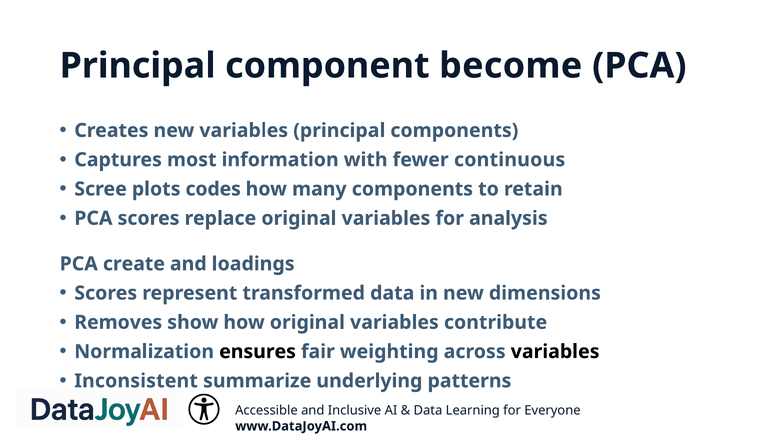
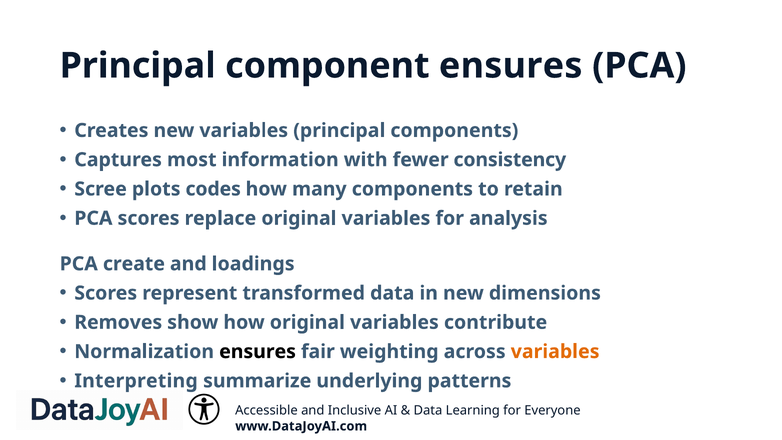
component become: become -> ensures (511, 66)
continuous: continuous -> consistency (510, 160)
variables colour: black -> orange (555, 352)
Inconsistent: Inconsistent -> Interpreting (136, 381)
